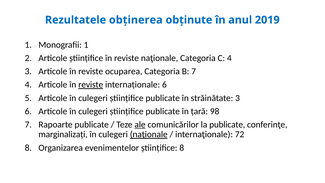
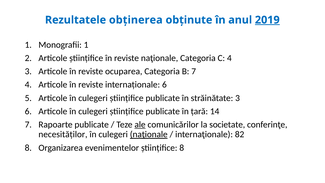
2019 underline: none -> present (267, 20)
reviste underline: present -> none (91, 85)
98: 98 -> 14 (215, 111)
la publicate: publicate -> societate (227, 124)
marginalizați: marginalizați -> necesităților (63, 134)
72: 72 -> 82 (240, 134)
